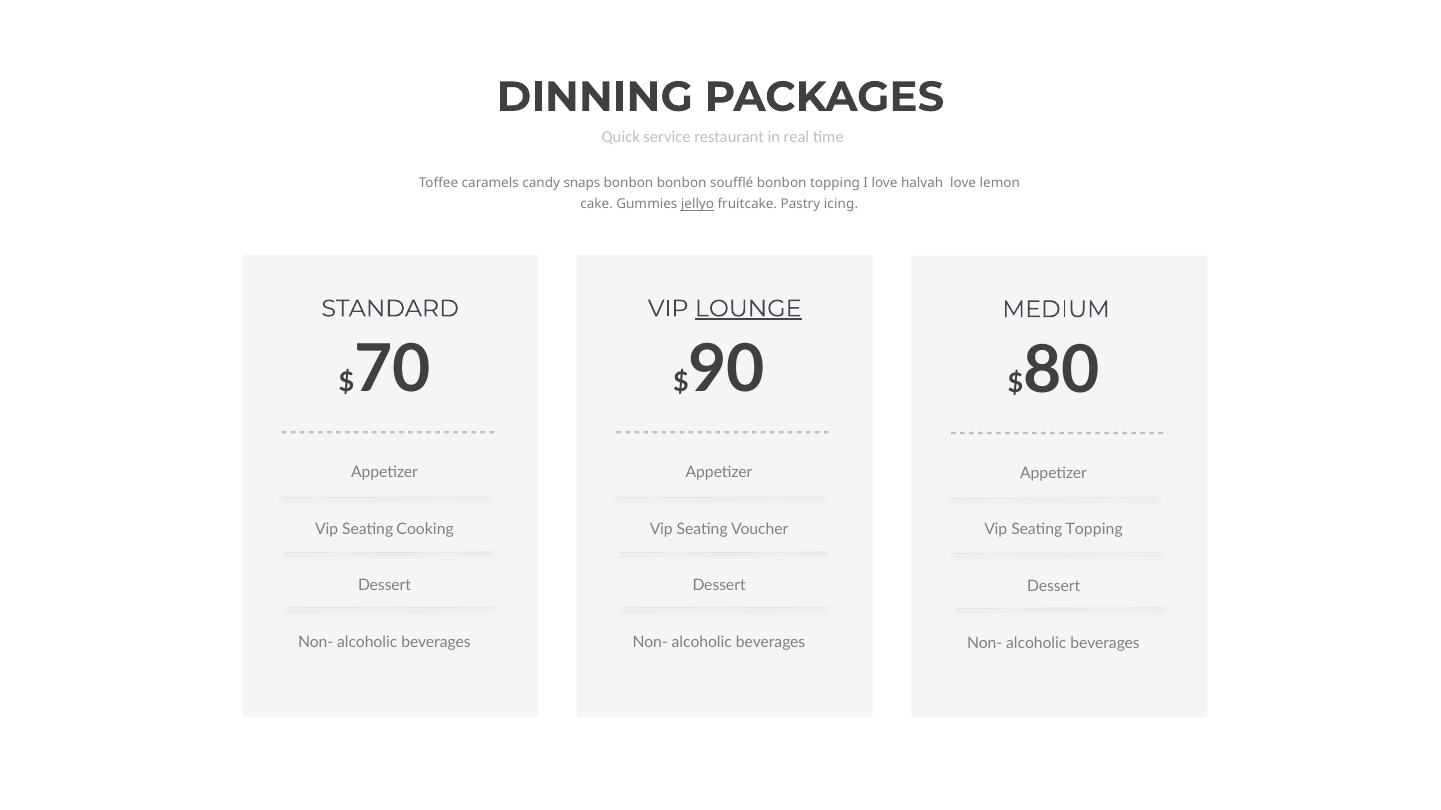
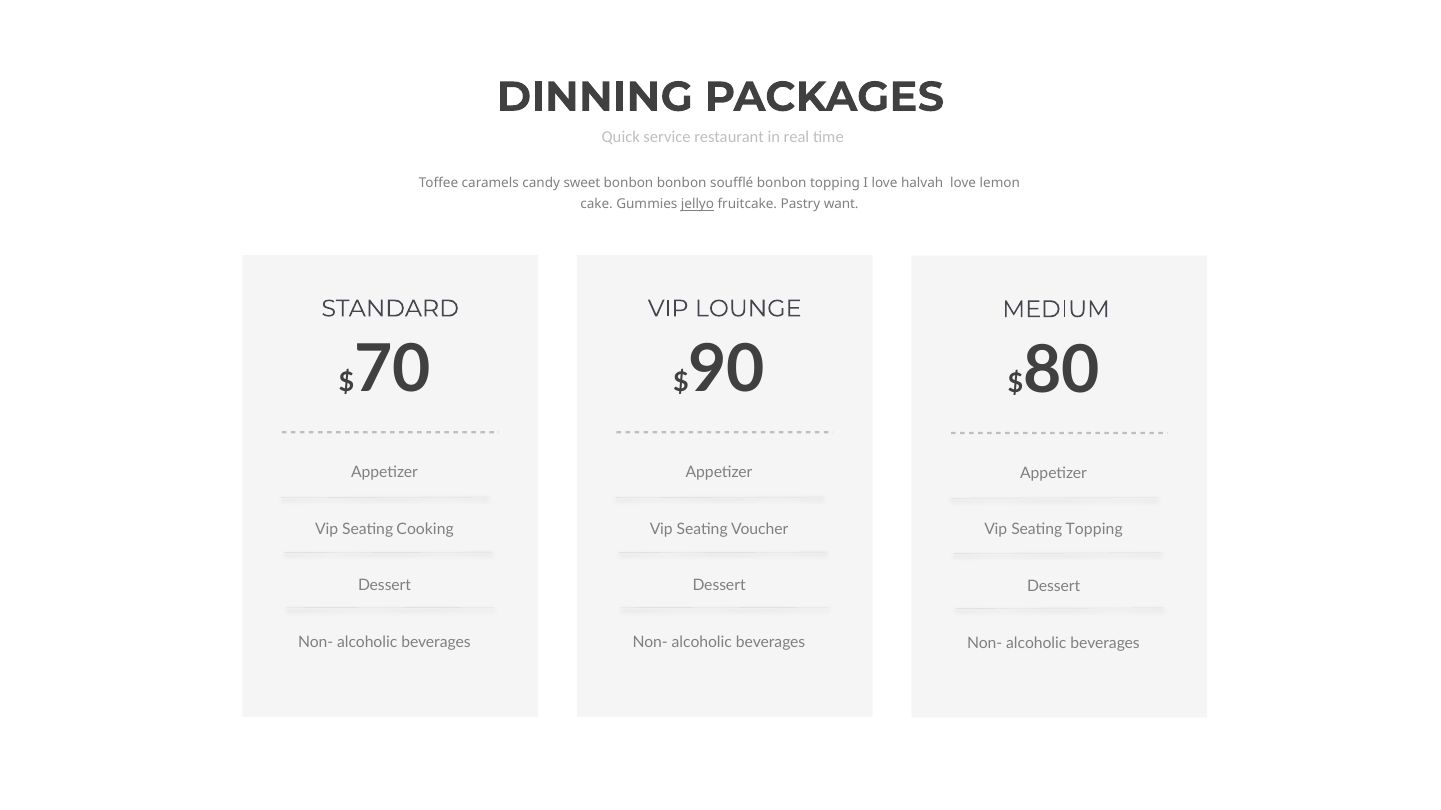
snaps: snaps -> sweet (582, 184)
icing: icing -> want (841, 205)
LOUNGE underline: present -> none (748, 309)
